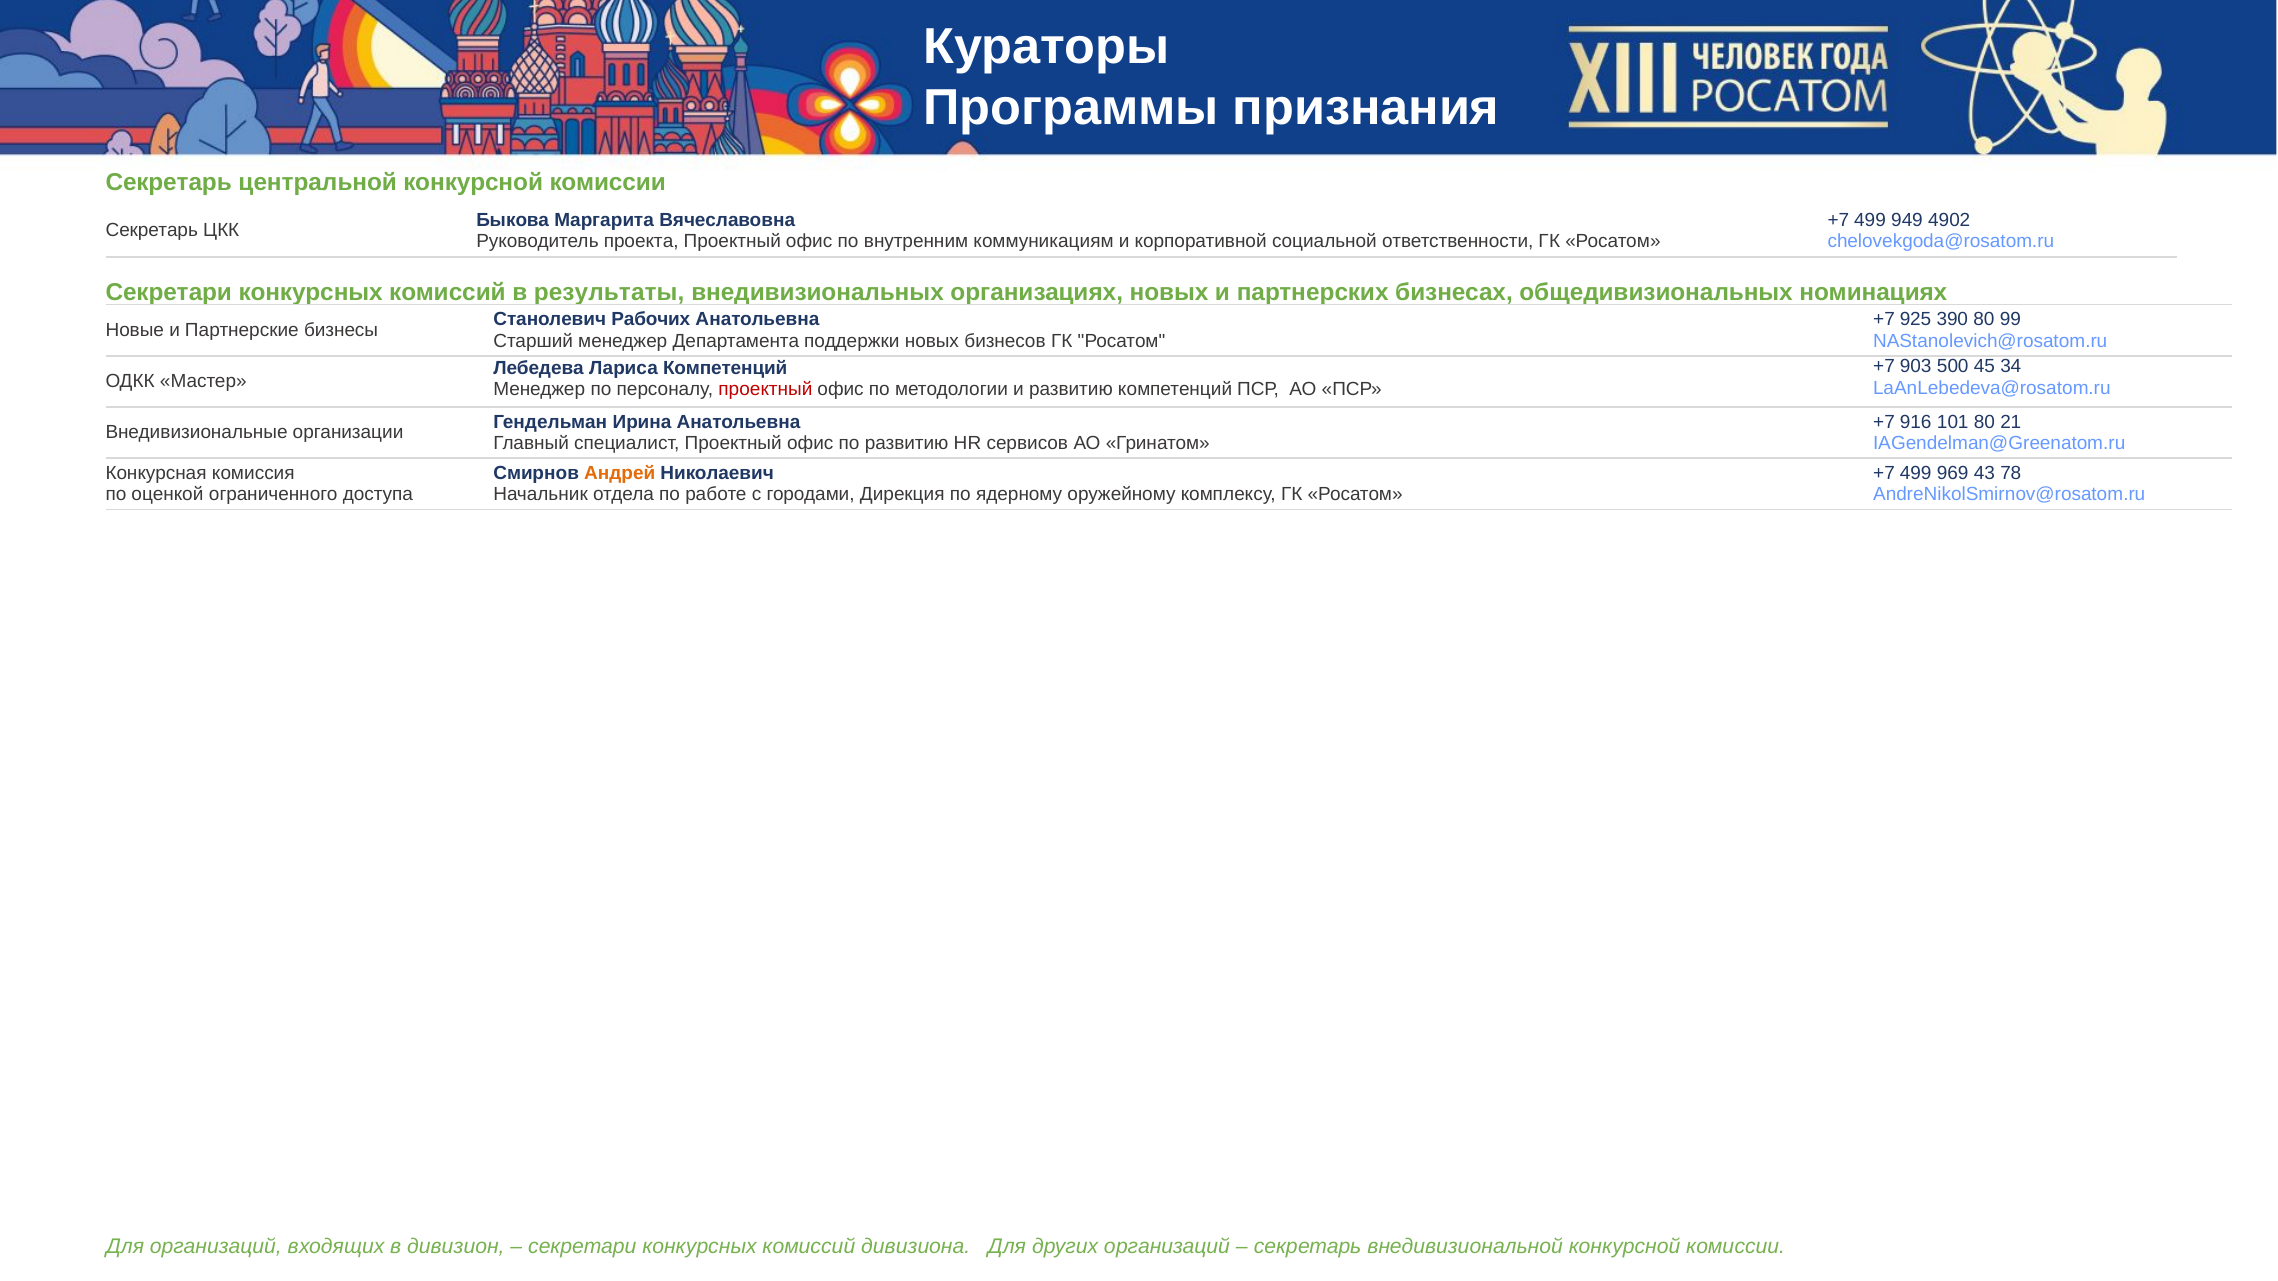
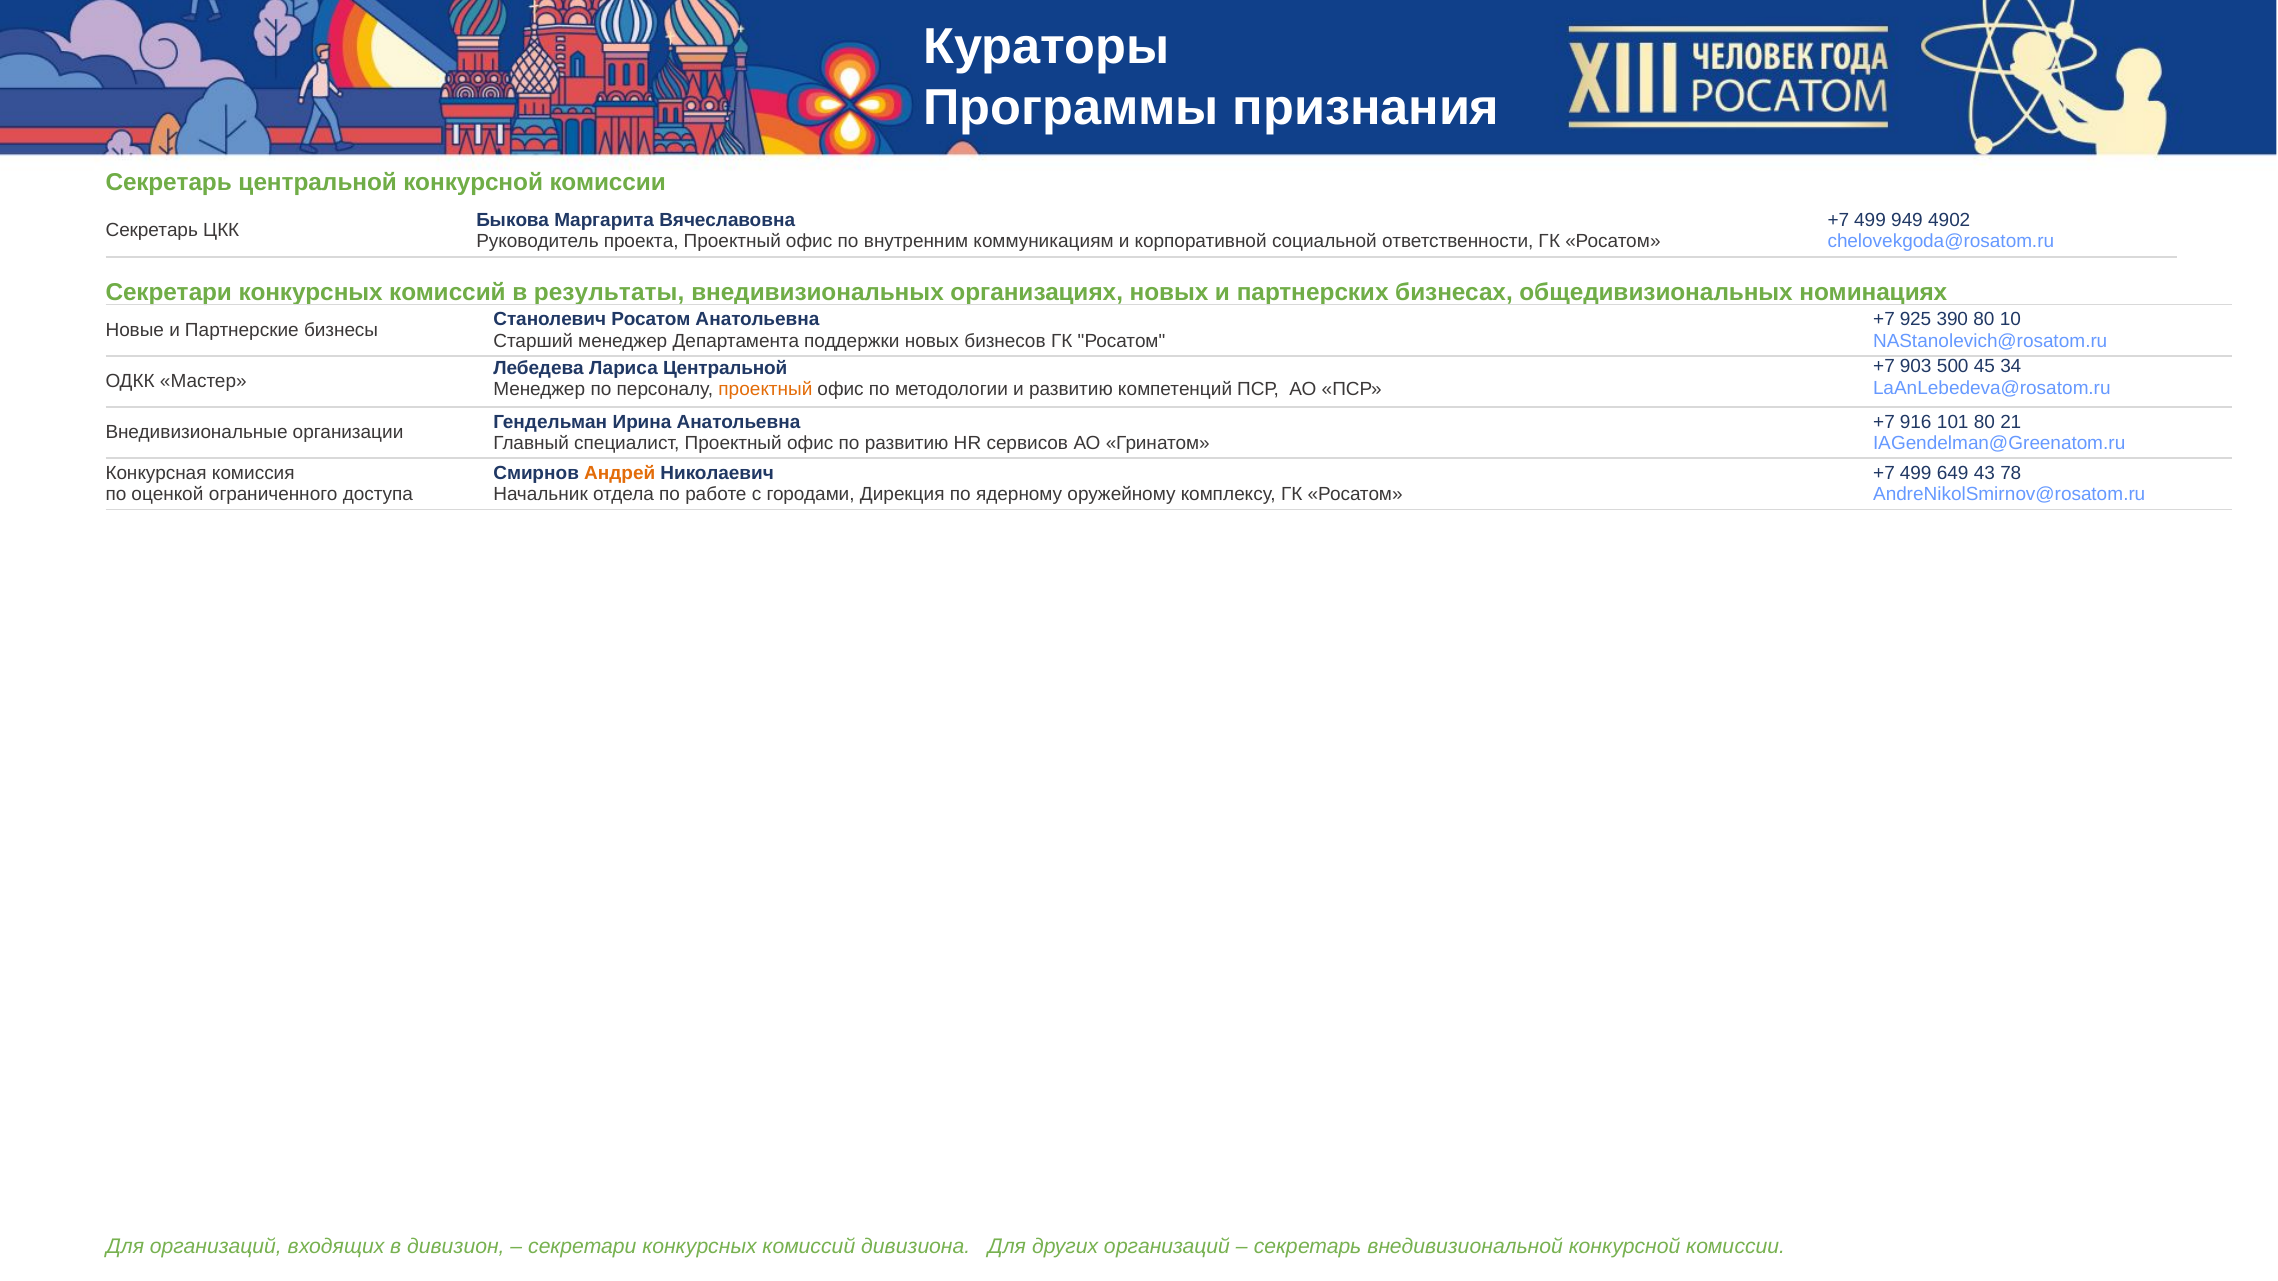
Станолевич Рабочих: Рабочих -> Росатом (651, 320)
99: 99 -> 10 (2010, 320)
Лариса Компетенций: Компетенций -> Центральной (725, 368)
проектный colour: red -> orange (765, 390)
969: 969 -> 649 (1953, 473)
